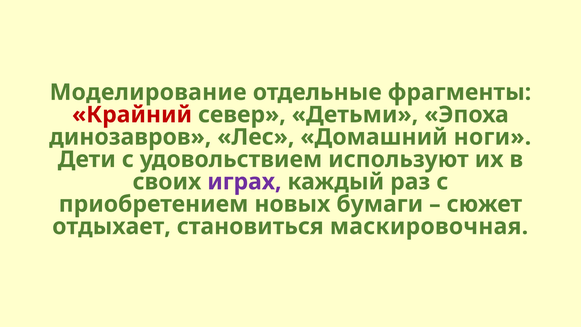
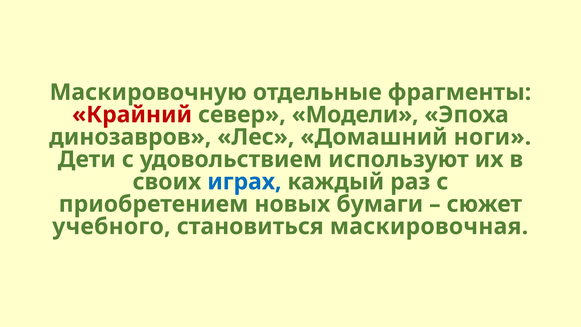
Моделирование: Моделирование -> Маскировочную (148, 92)
Детьми: Детьми -> Модели (355, 115)
играх colour: purple -> blue (244, 182)
отдыхает: отдыхает -> учебного (111, 226)
